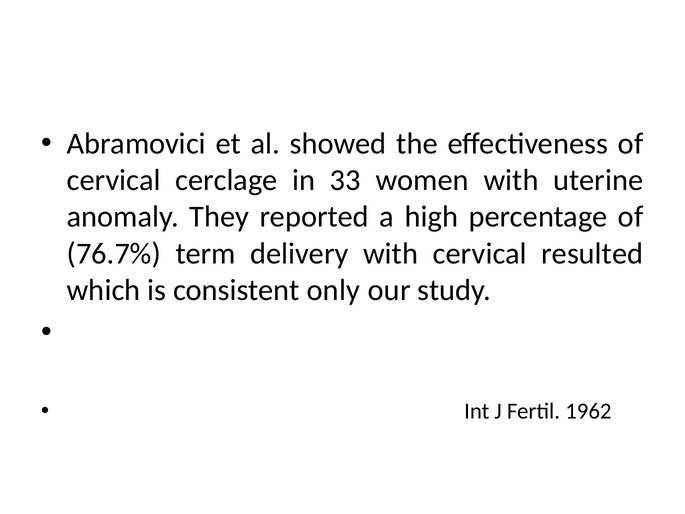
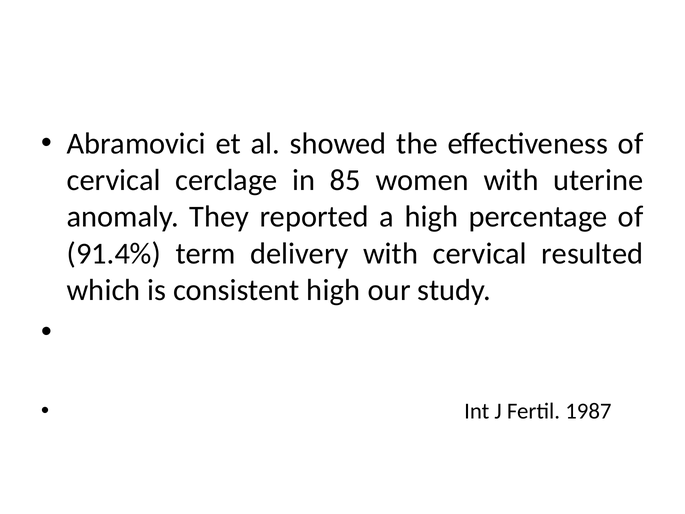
33: 33 -> 85 (345, 180)
76.7%: 76.7% -> 91.4% (114, 253)
consistent only: only -> high (333, 290)
1962: 1962 -> 1987 (588, 411)
